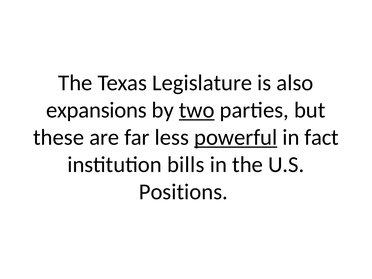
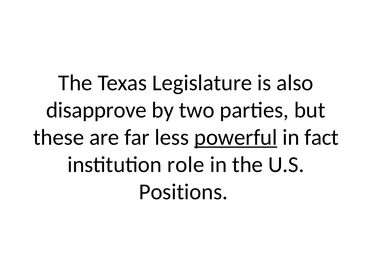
expansions: expansions -> disapprove (96, 110)
two underline: present -> none (197, 110)
bills: bills -> role (186, 165)
